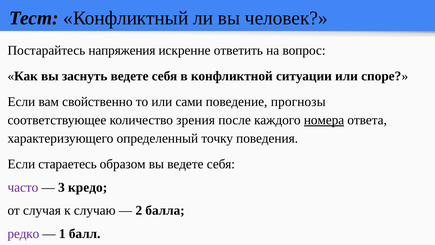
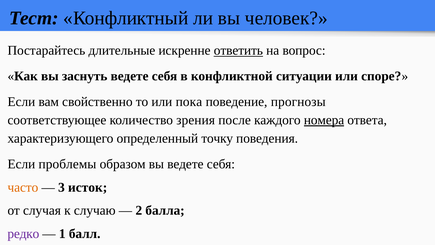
напряжения: напряжения -> длительные (122, 51)
ответить underline: none -> present (238, 51)
сами: сами -> пока (189, 102)
стараетесь: стараетесь -> проблемы (67, 164)
часто colour: purple -> orange (23, 187)
кредо: кредо -> исток (88, 187)
